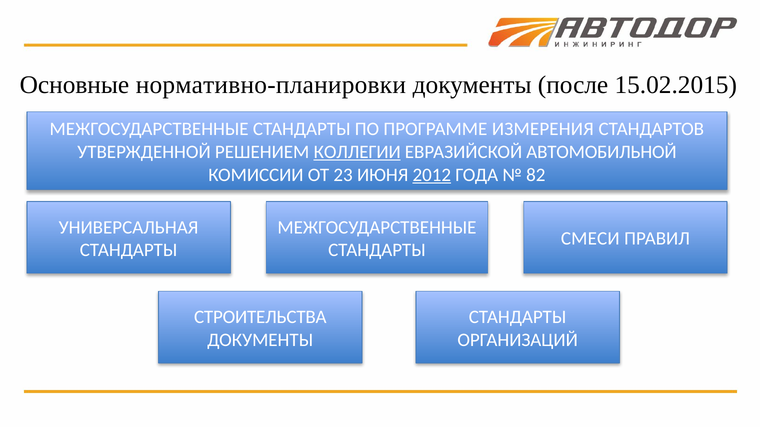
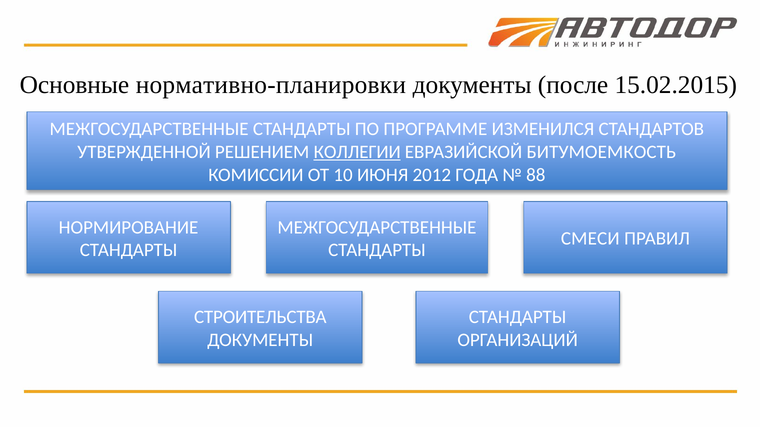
ИЗМЕРЕНИЯ: ИЗМЕРЕНИЯ -> ИЗМЕНИЛСЯ (543, 129)
АВТОМОБИЛЬНОЙ: АВТОМОБИЛЬНОЙ -> БИТУМОЕМКОСТЬ (601, 152)
23: 23 -> 10 (343, 175)
2012 underline: present -> none (432, 175)
82: 82 -> 88 (536, 175)
УНИВЕРСАЛЬНАЯ: УНИВЕРСАЛЬНАЯ -> НОРМИРОВАНИЕ (129, 228)
